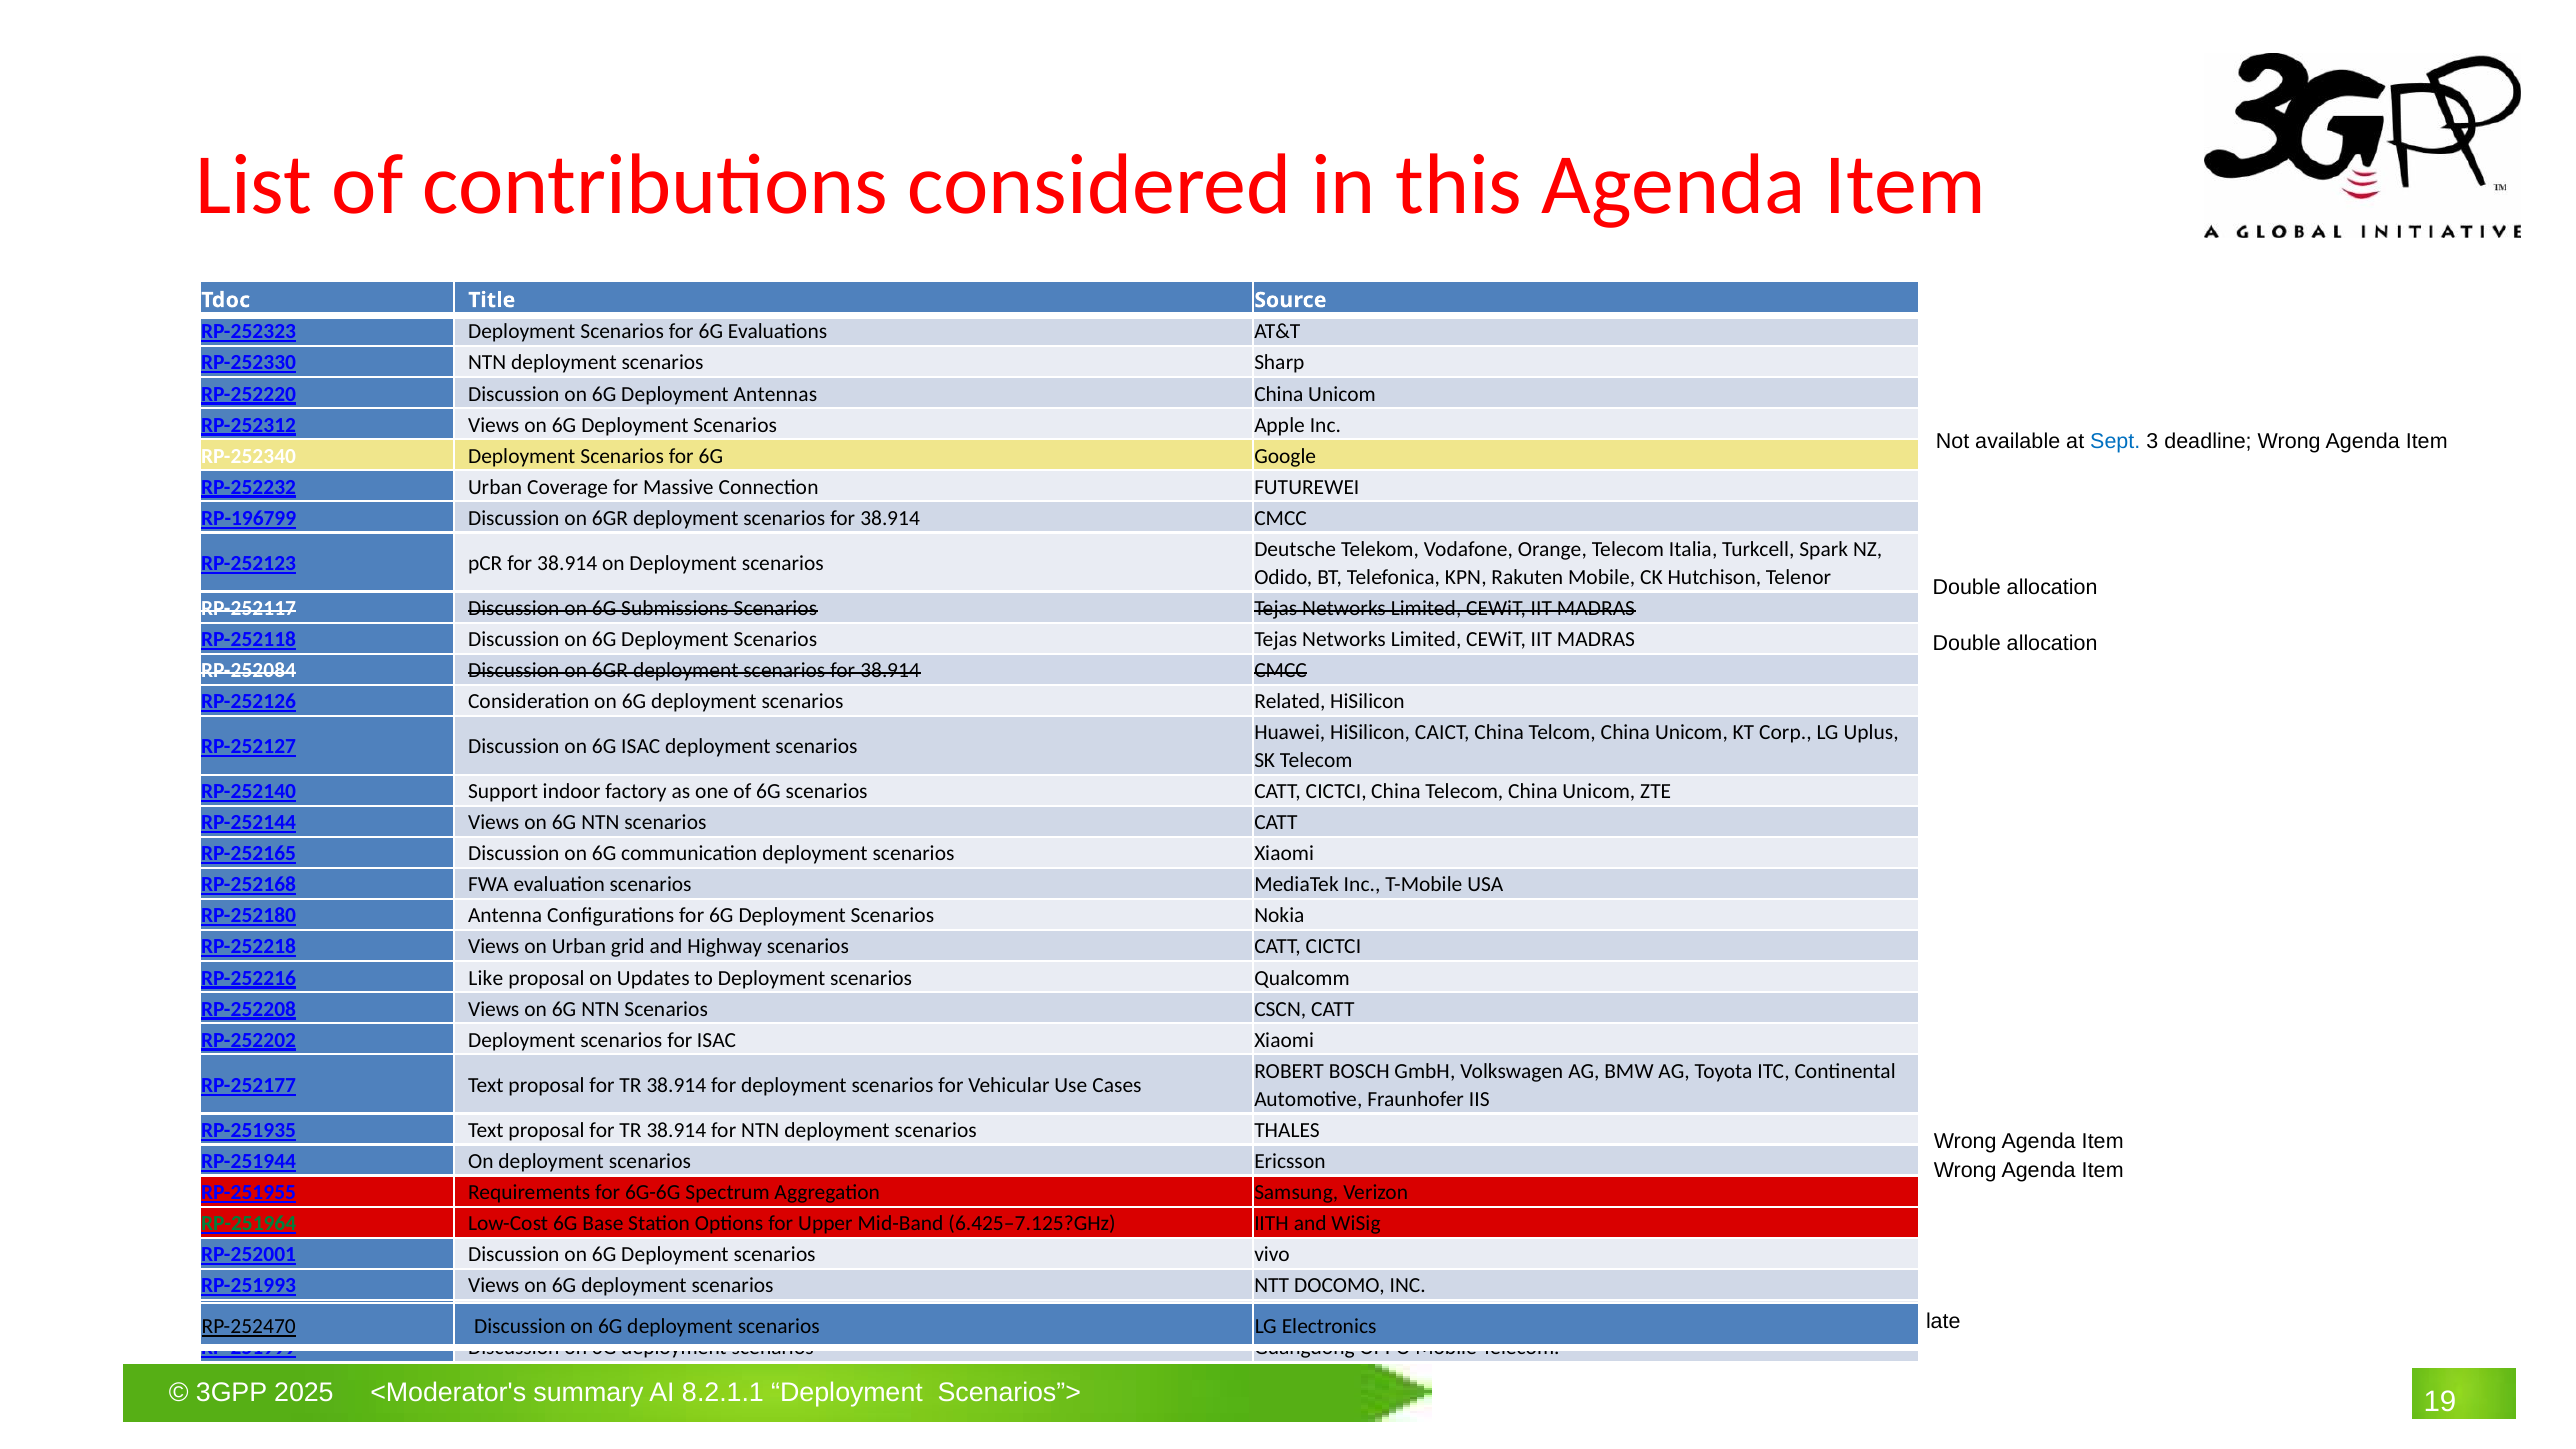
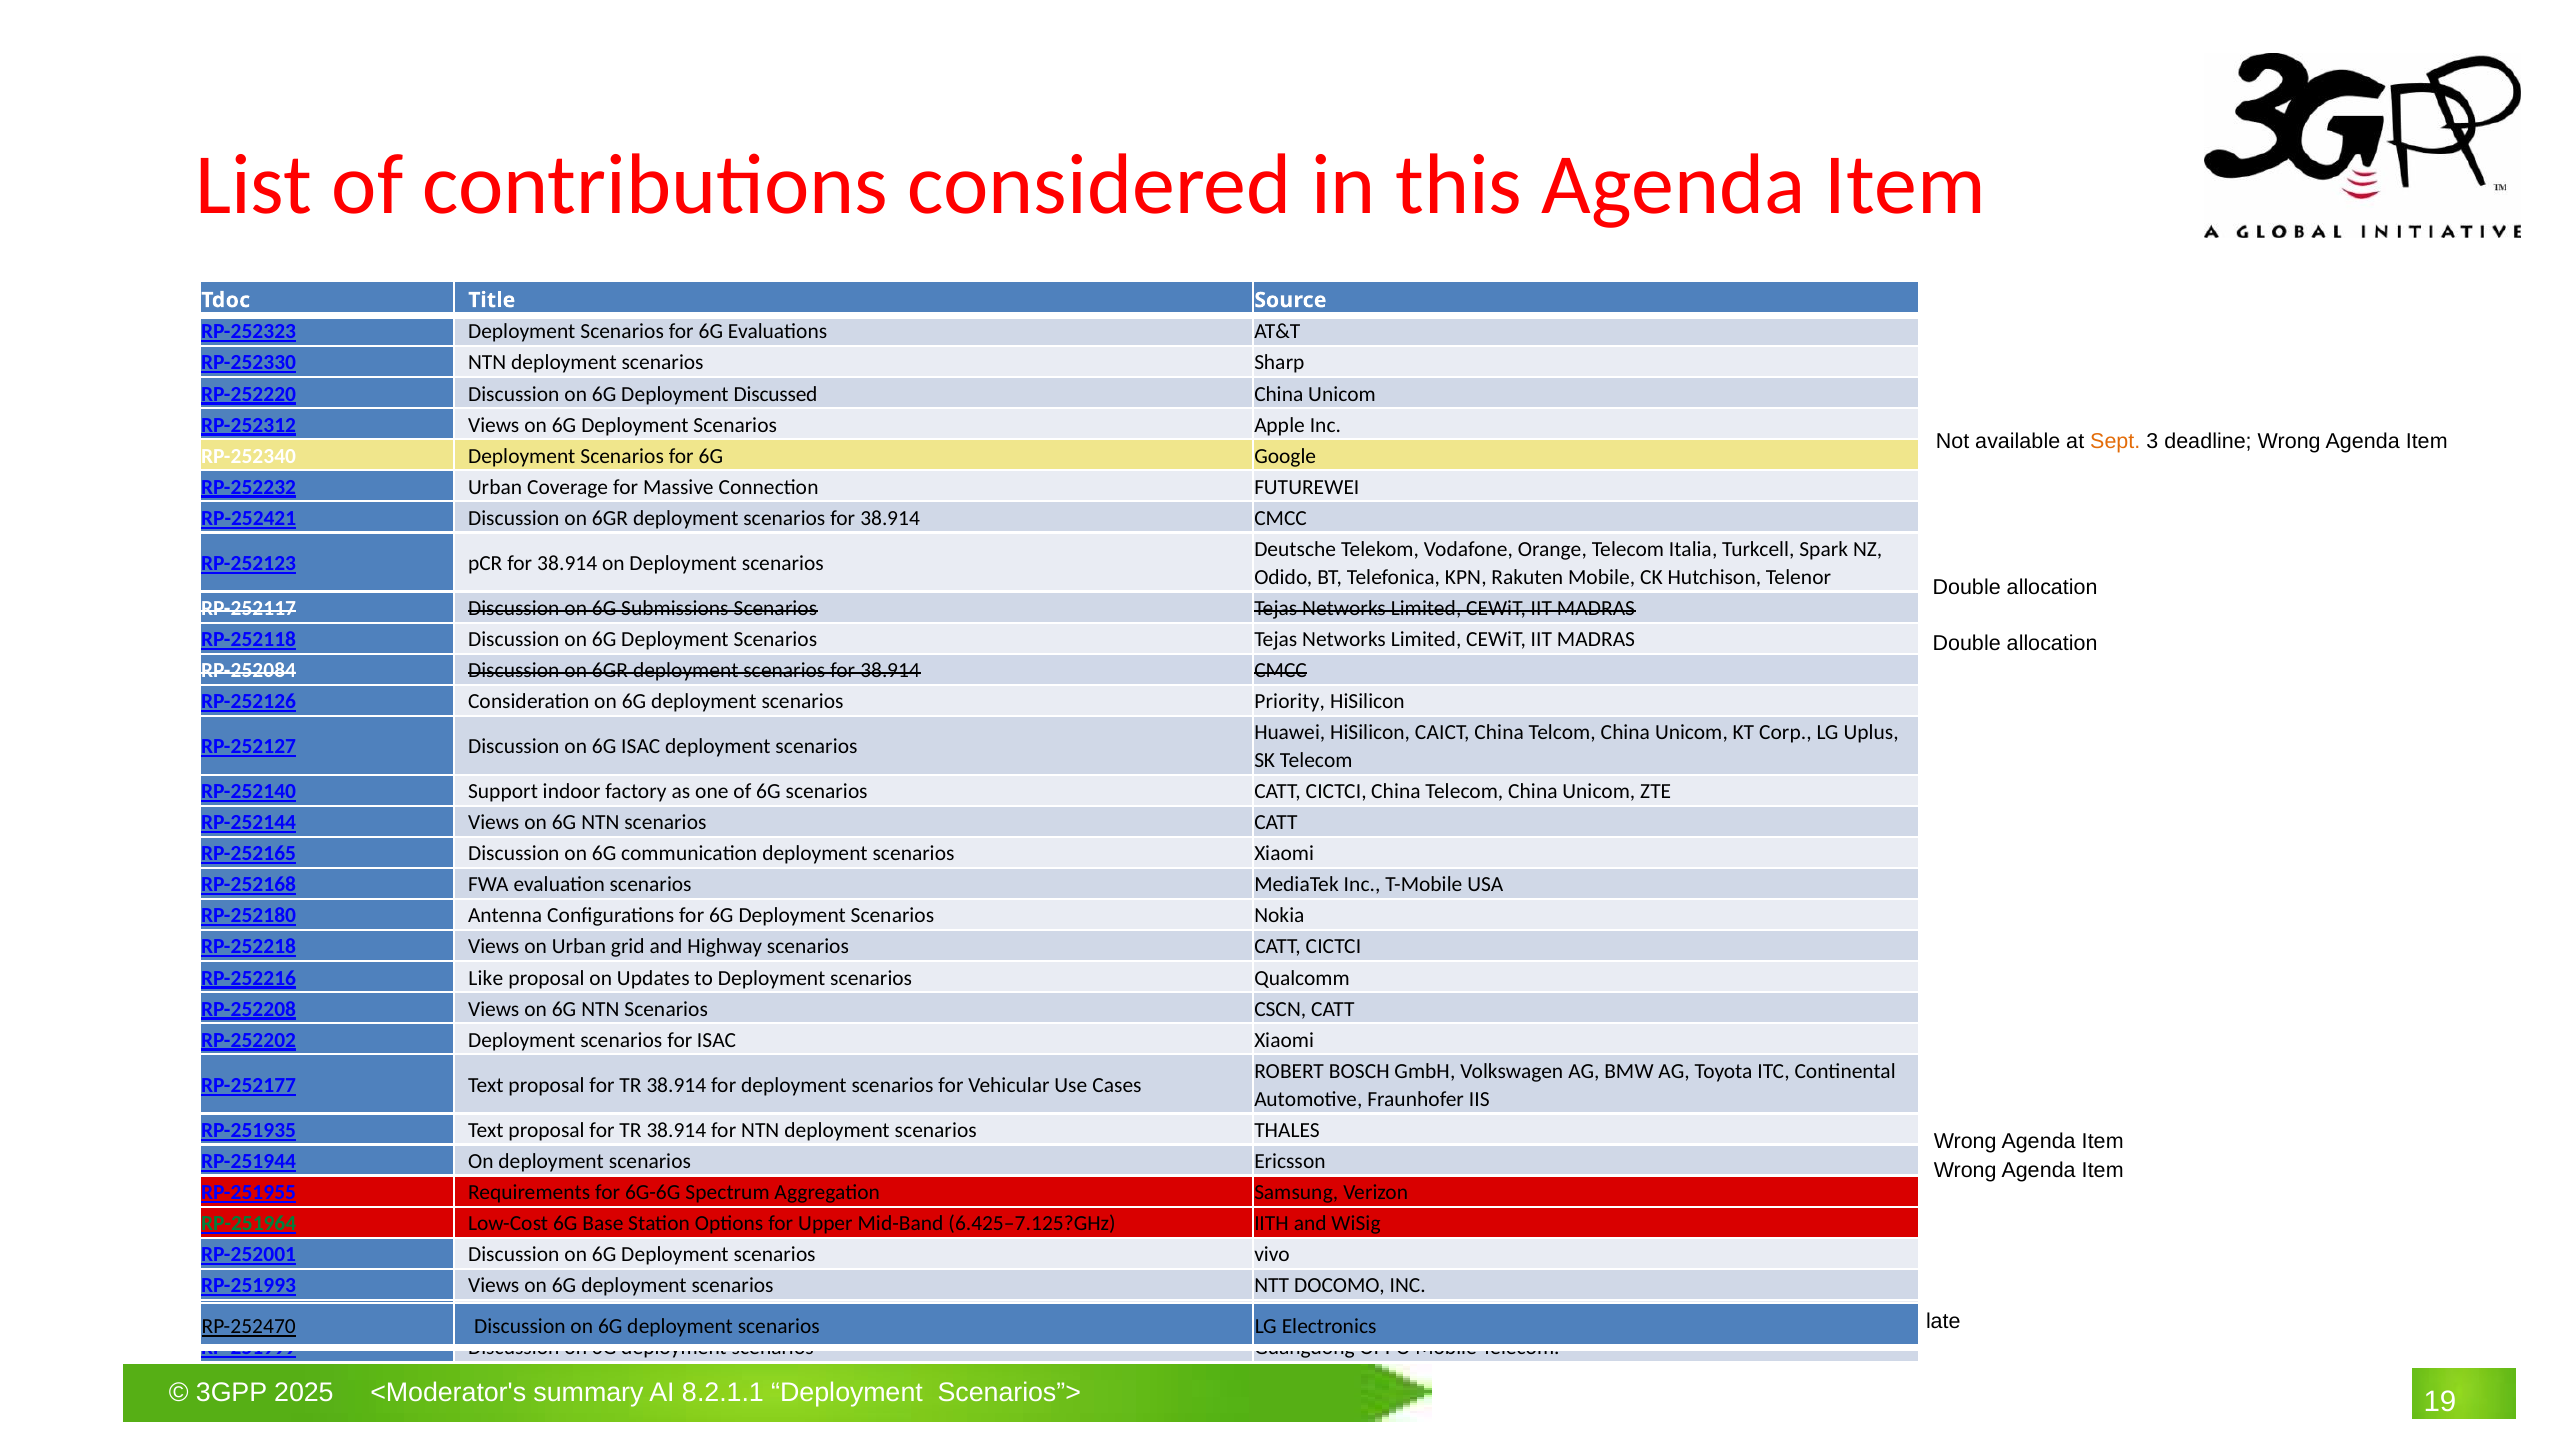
Antennas: Antennas -> Discussed (776, 394)
Sept colour: blue -> orange (2115, 441)
RP-196799: RP-196799 -> RP-252421 (249, 518)
Related: Related -> Priority (1290, 701)
